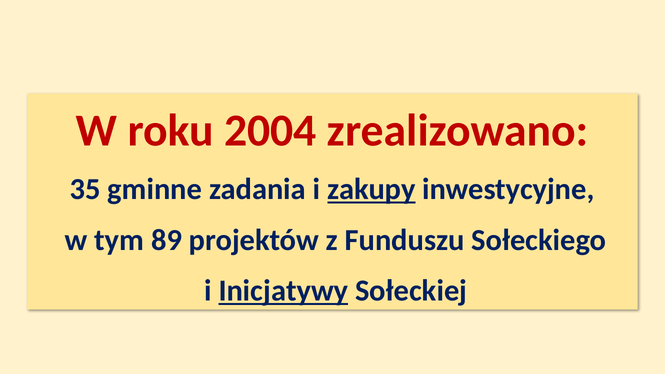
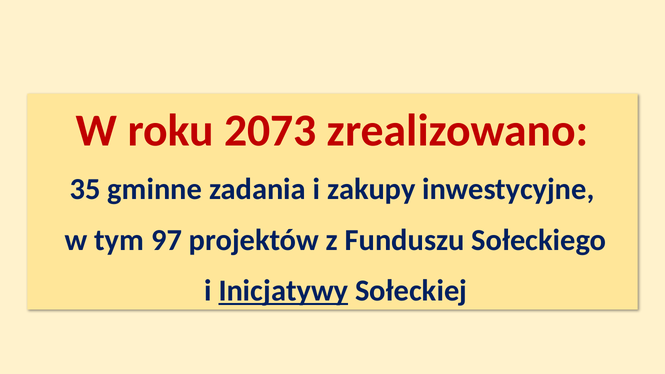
2004: 2004 -> 2073 (270, 131)
zakupy underline: present -> none (371, 189)
89: 89 -> 97 (167, 240)
